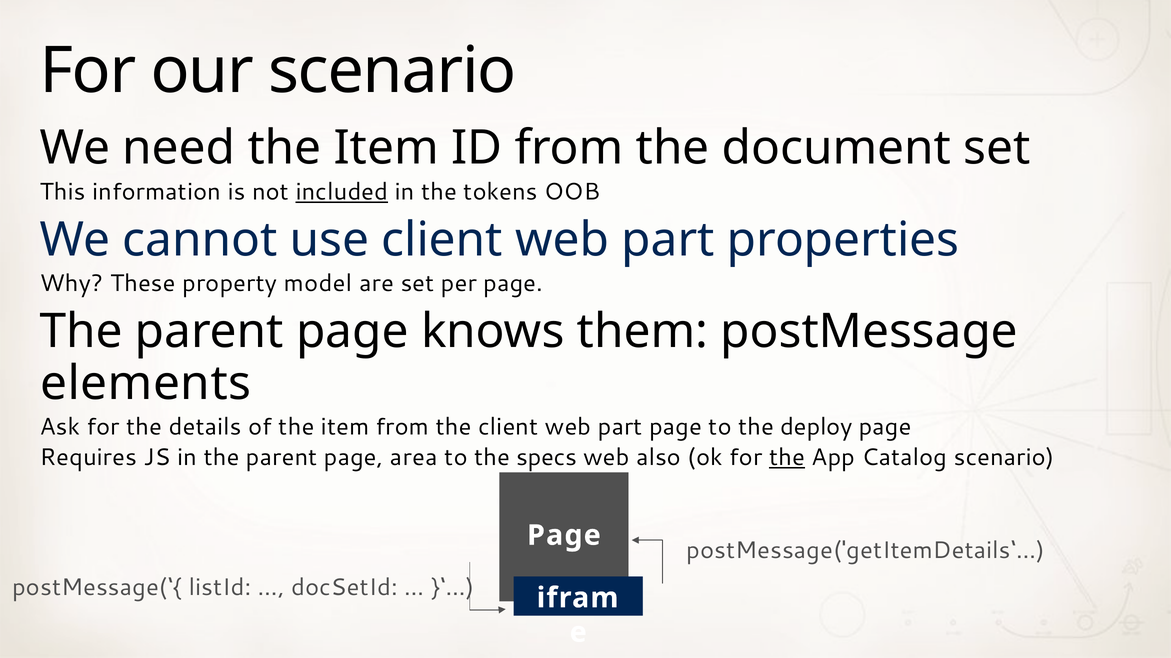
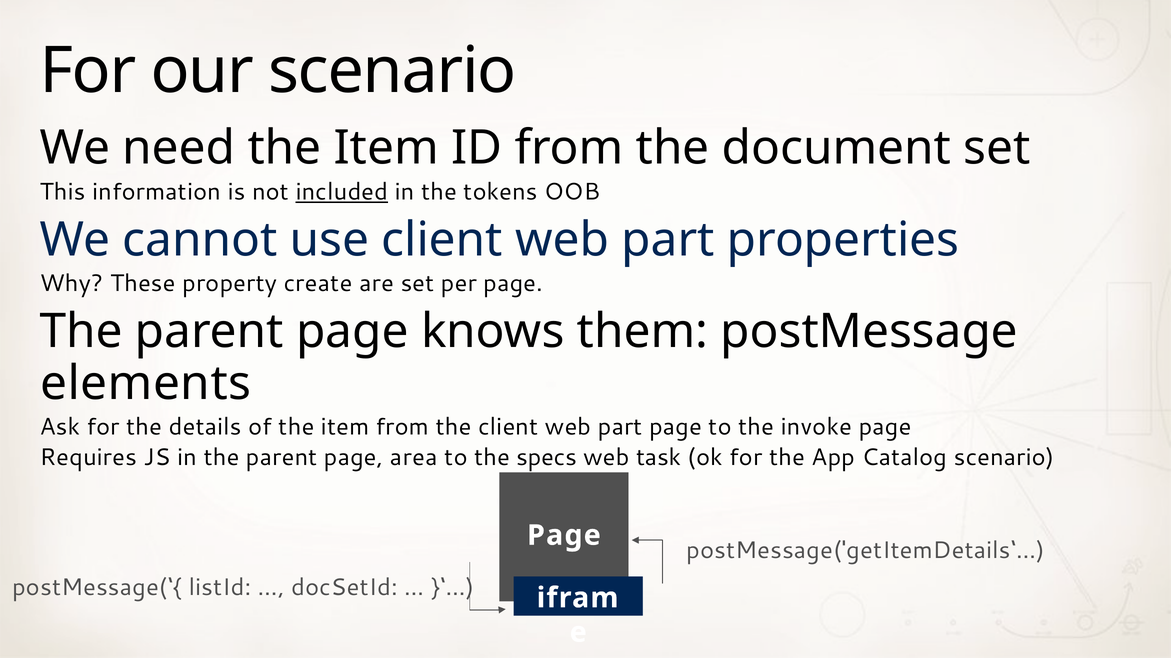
model: model -> create (318, 284)
deploy: deploy -> invoke (816, 427)
also: also -> task (659, 458)
the underline: present -> none (787, 458)
